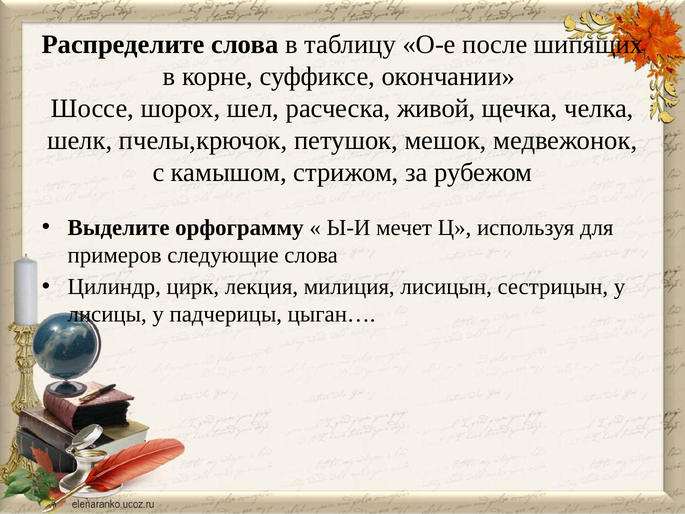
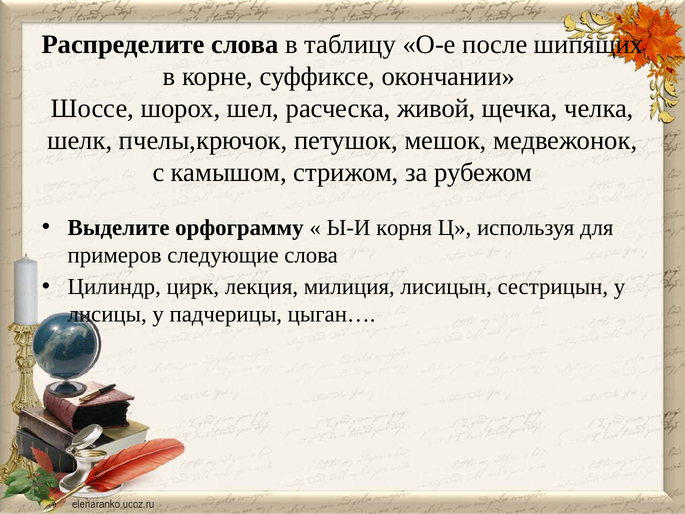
мечет: мечет -> корня (404, 227)
